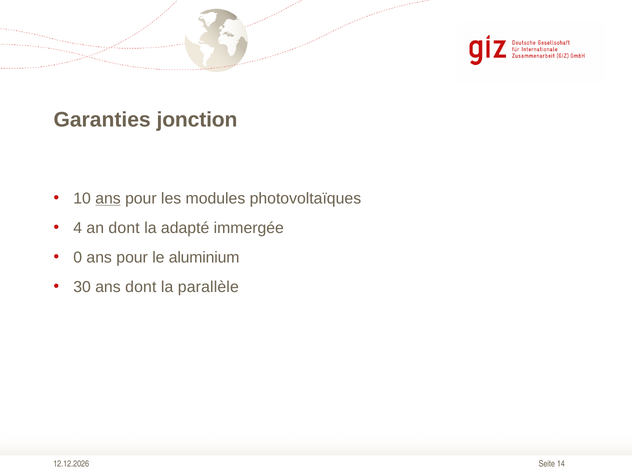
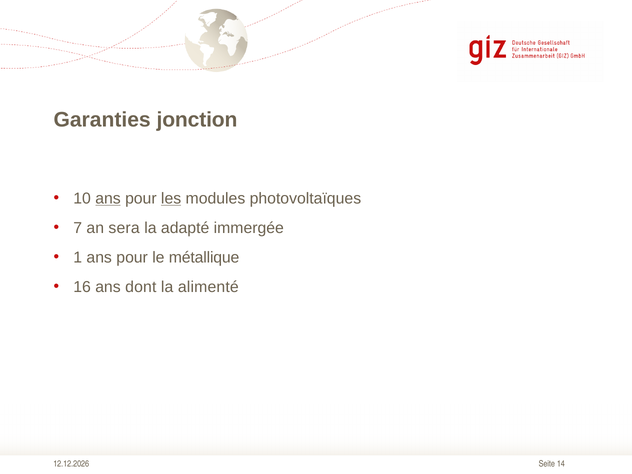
les underline: none -> present (171, 198)
4: 4 -> 7 (78, 228)
an dont: dont -> sera (124, 228)
0: 0 -> 1 (78, 257)
aluminium: aluminium -> métallique (204, 257)
30: 30 -> 16 (82, 287)
parallèle: parallèle -> alimenté (208, 287)
